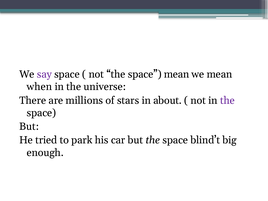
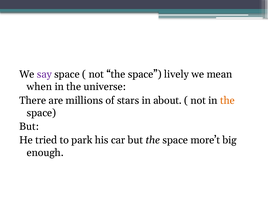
space mean: mean -> lively (176, 74)
the colour: purple -> orange (227, 100)
blind’t: blind’t -> more’t (205, 140)
